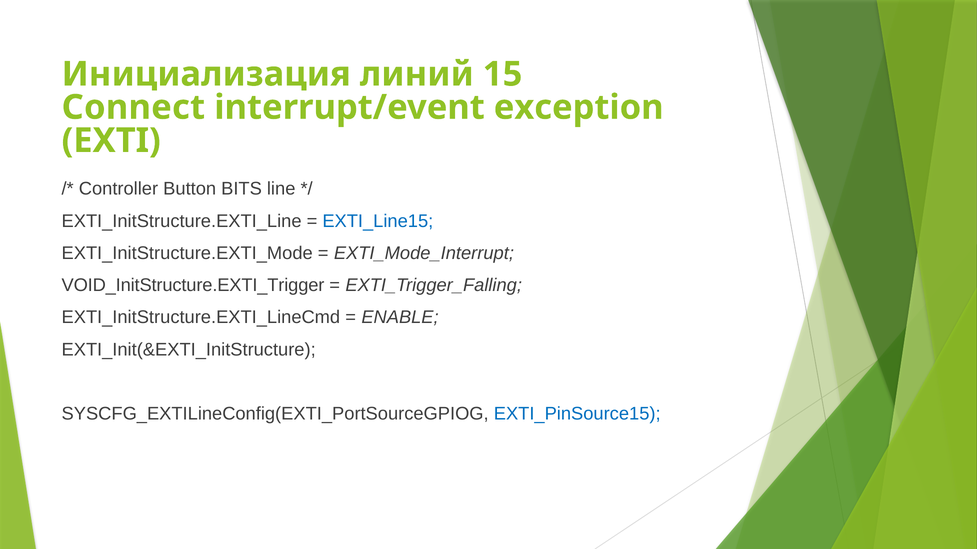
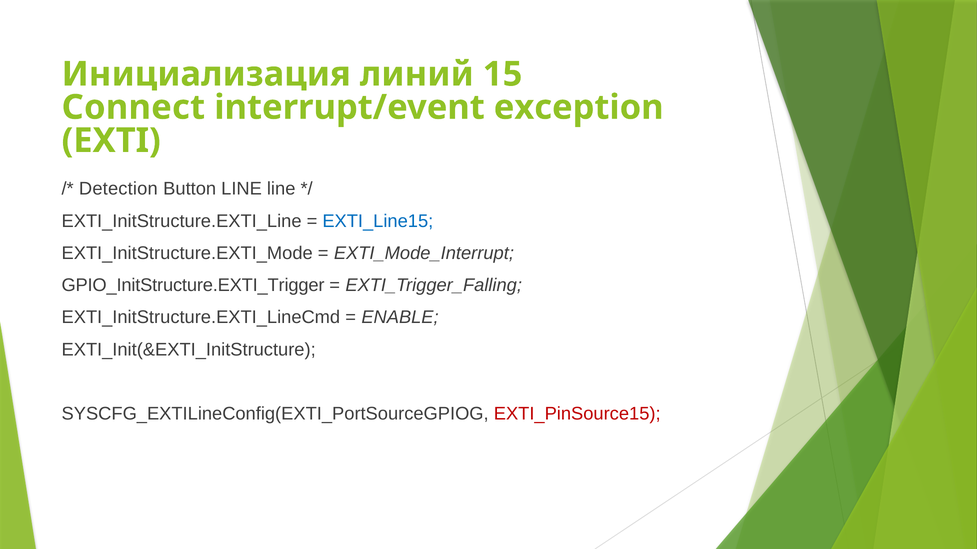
Controller: Controller -> Detection (118, 189)
Button BITS: BITS -> LINE (242, 189)
VOID_InitStructure.EXTI_Trigger: VOID_InitStructure.EXTI_Trigger -> GPIO_InitStructure.EXTI_Trigger (193, 286)
EXTI_PinSource15 colour: blue -> red (577, 414)
